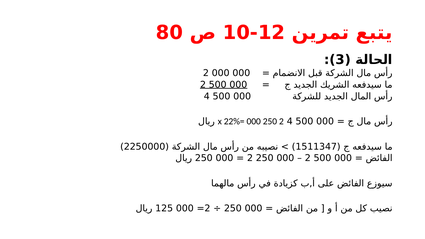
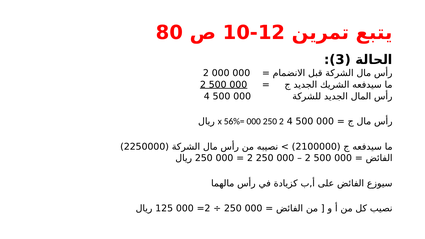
22%=: 22%= -> 56%= (234, 122)
1511347: 1511347 -> 2100000 (316, 147)
